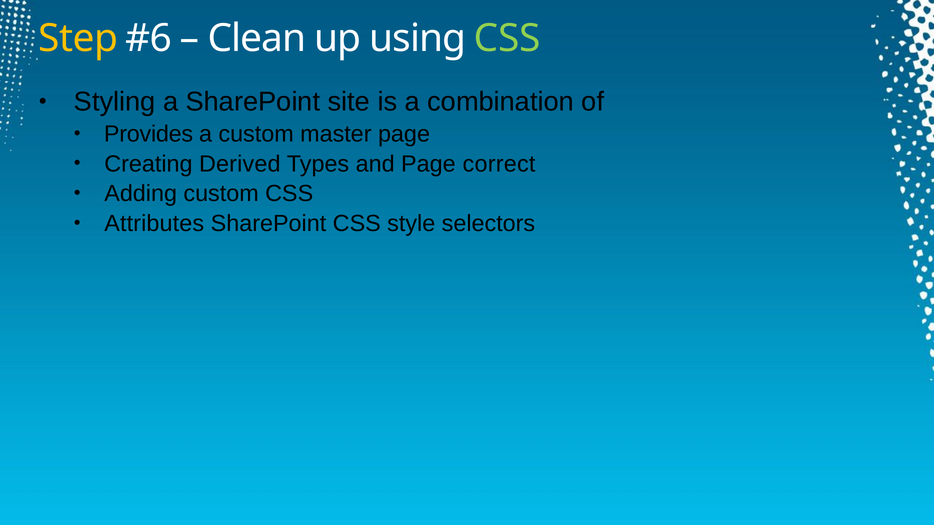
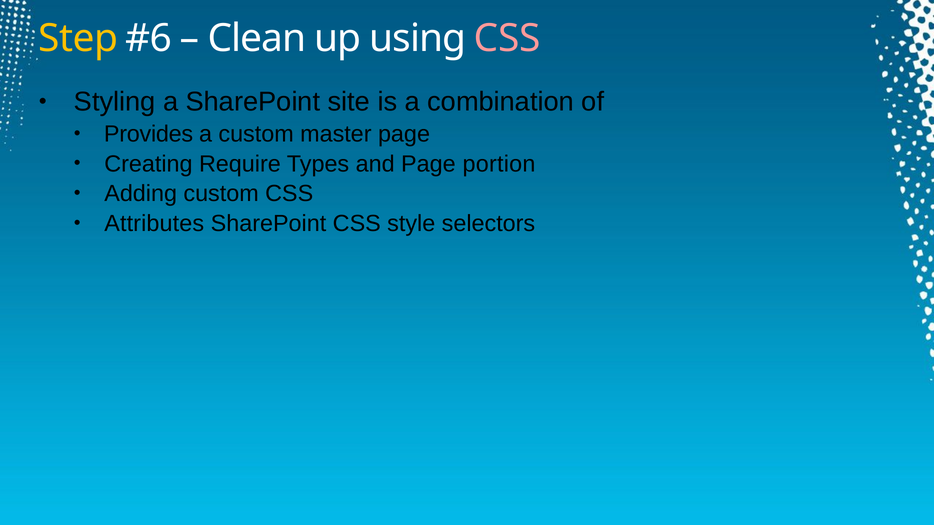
CSS colour: light green -> pink (507, 38)
Derived: Derived -> Require (240, 164)
correct: correct -> portion (499, 164)
